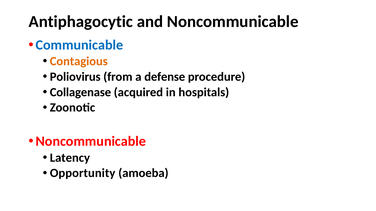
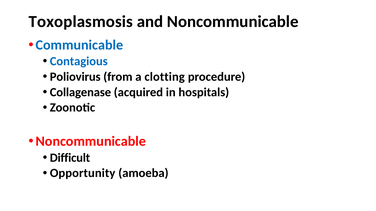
Antiphagocytic: Antiphagocytic -> Toxoplasmosis (81, 22)
Contagious colour: orange -> blue (79, 61)
defense: defense -> clotting (165, 77)
Latency: Latency -> Difficult (70, 158)
